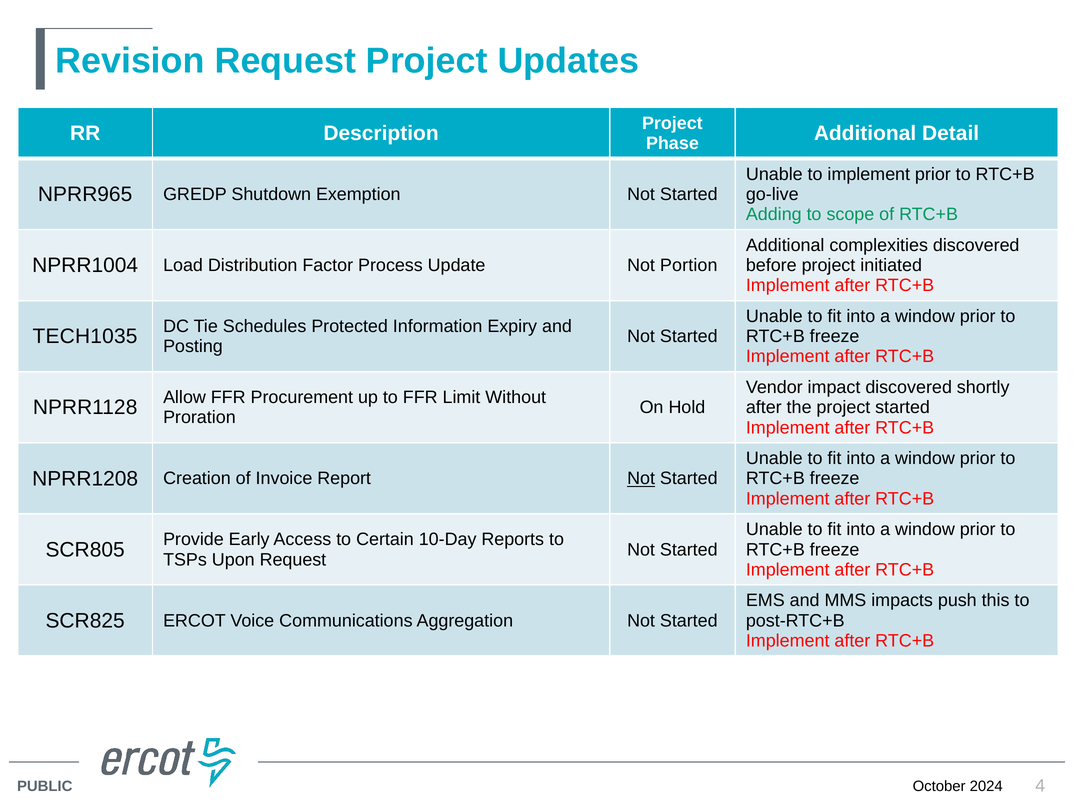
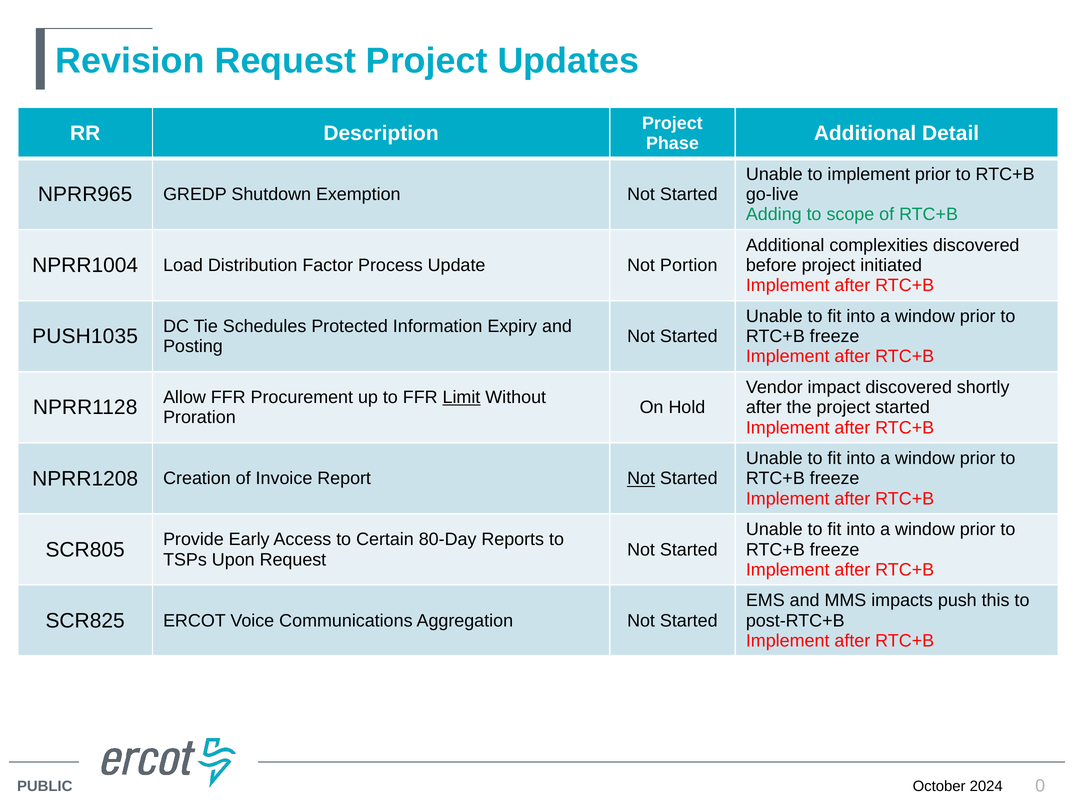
TECH1035: TECH1035 -> PUSH1035 (85, 337)
Limit underline: none -> present (461, 398)
10-Day: 10-Day -> 80-Day (448, 540)
4: 4 -> 0 (1040, 786)
